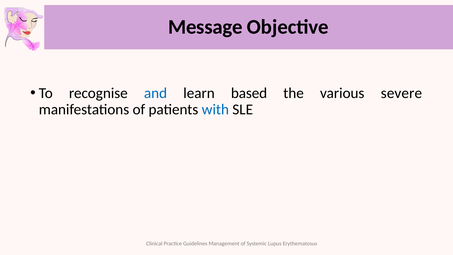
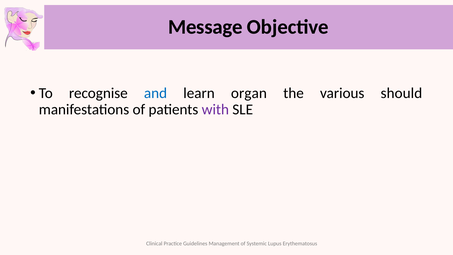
based: based -> organ (249, 93)
severe: severe -> should (401, 93)
with colour: blue -> purple (215, 109)
